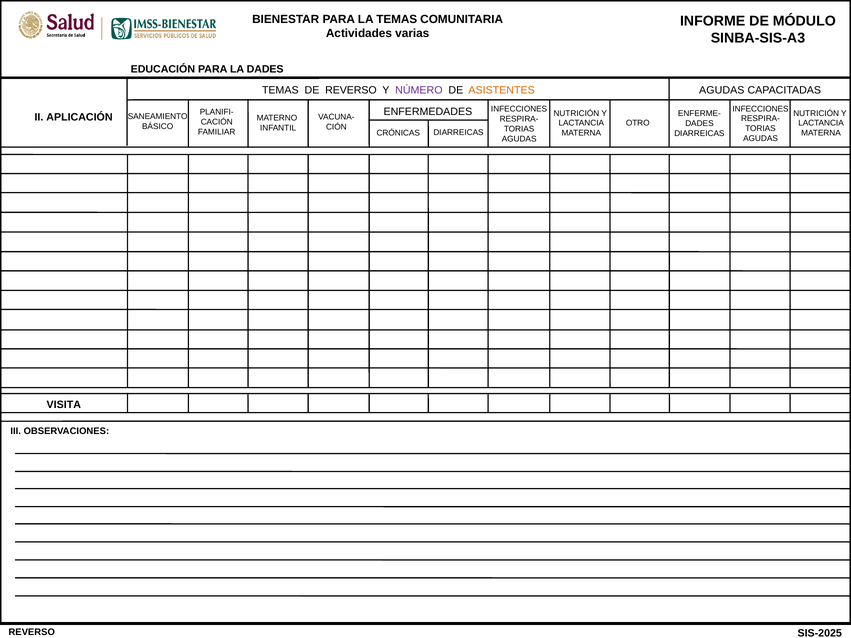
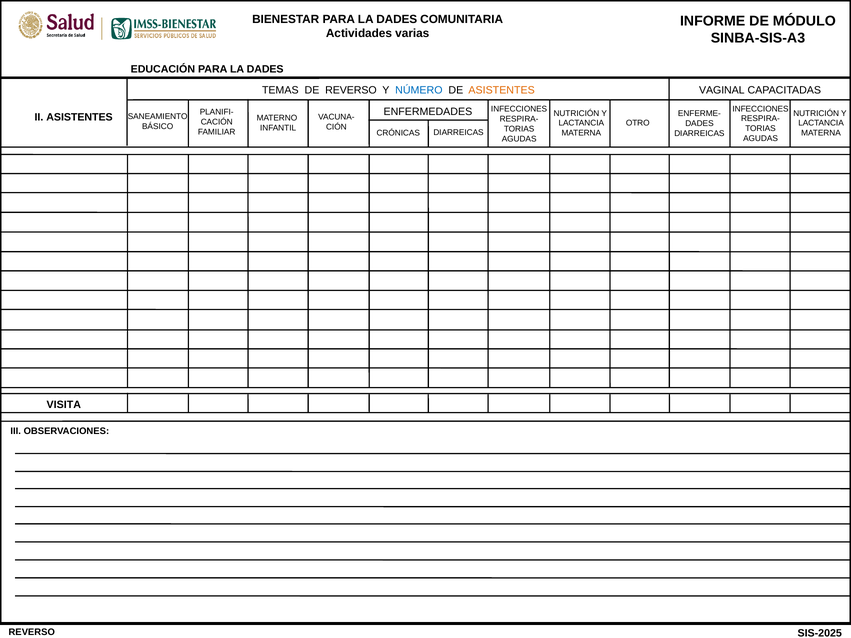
TEMAS: TEMAS -> DADES (397, 19)
NÚMERO colour: purple -> blue (419, 90)
AGUDAS: AGUDAS -> VAGINAL (722, 90)
II APLICACIÓN: APLICACIÓN -> ASISTENTES (79, 117)
